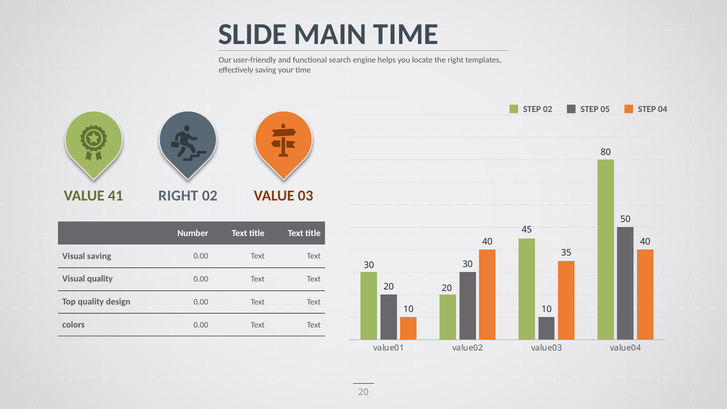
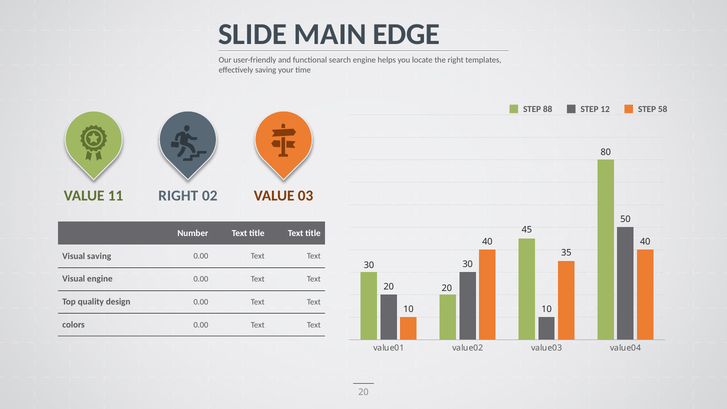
MAIN TIME: TIME -> EDGE (406, 34)
STEP 02: 02 -> 88 (548, 109)
05: 05 -> 12 (605, 109)
04: 04 -> 58 (663, 109)
41: 41 -> 11 (116, 196)
Visual quality: quality -> engine (100, 279)
